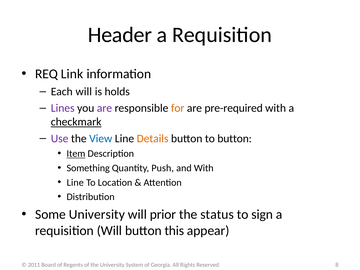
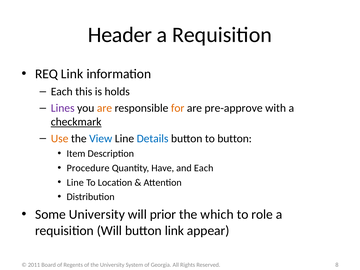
Each will: will -> this (84, 92)
are colour: purple -> orange (104, 108)
pre-required: pre-required -> pre-approve (234, 108)
Use colour: purple -> orange (60, 139)
Details colour: orange -> blue (153, 139)
Item underline: present -> none (76, 154)
Something: Something -> Procedure (88, 168)
Push: Push -> Have (163, 168)
and With: With -> Each (204, 168)
status: status -> which (217, 214)
sign: sign -> role (262, 214)
button this: this -> link (174, 231)
